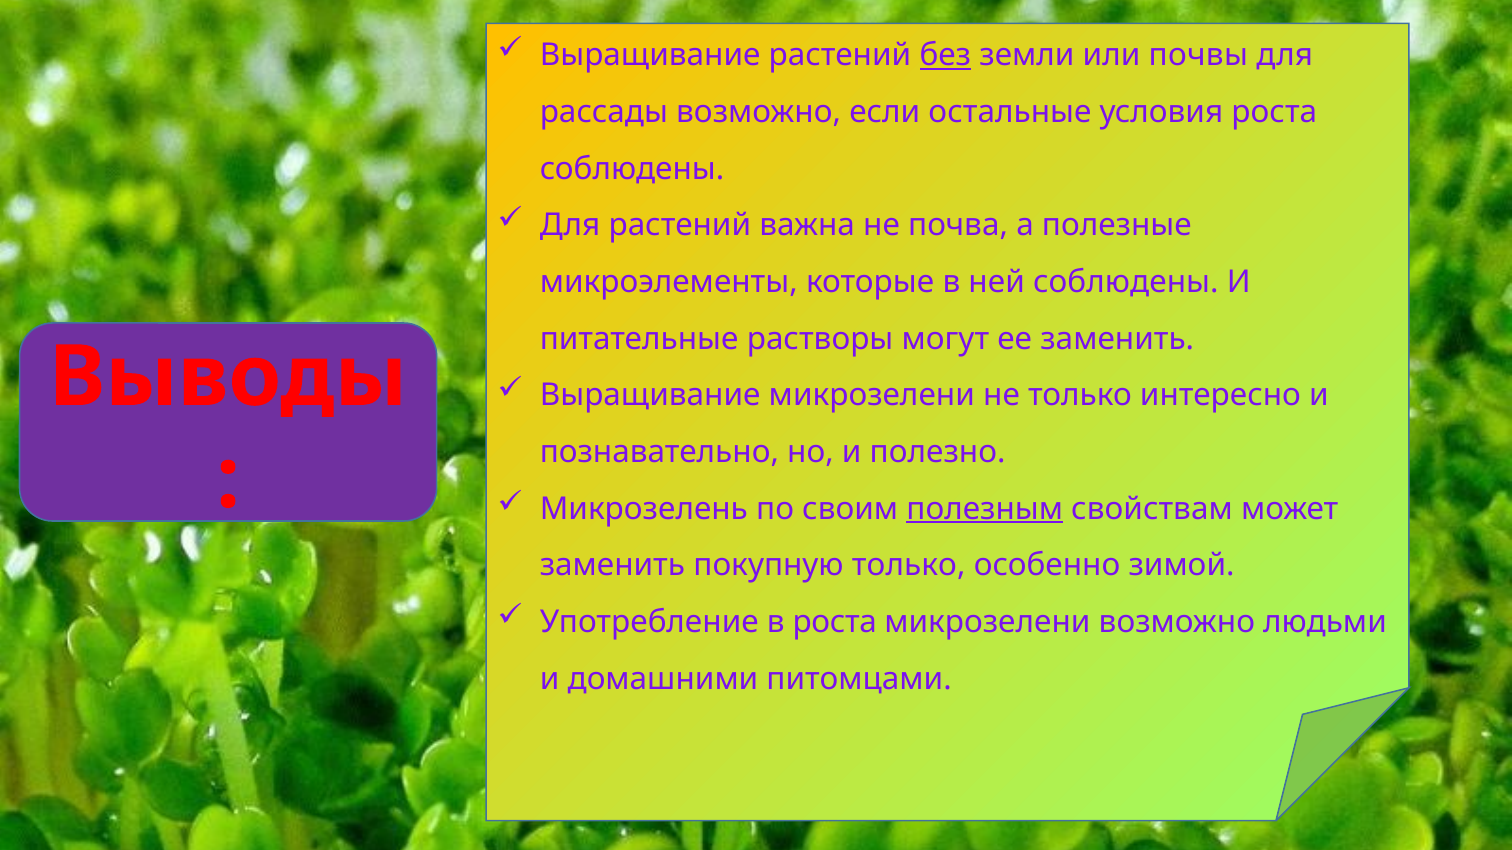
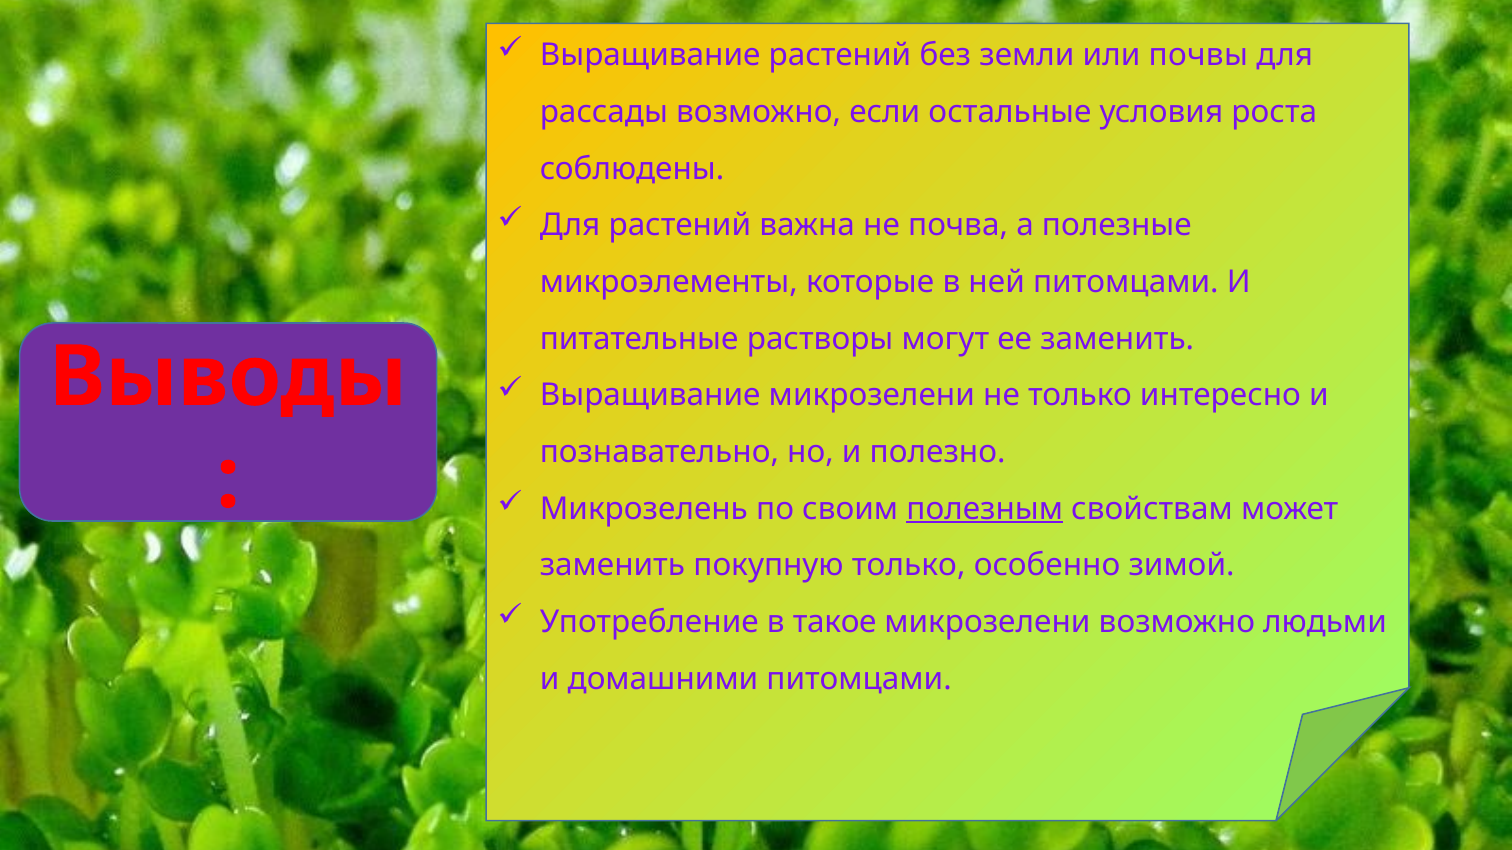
без underline: present -> none (945, 56)
ней соблюдены: соблюдены -> питомцами (1126, 282)
в роста: роста -> такое (835, 623)
